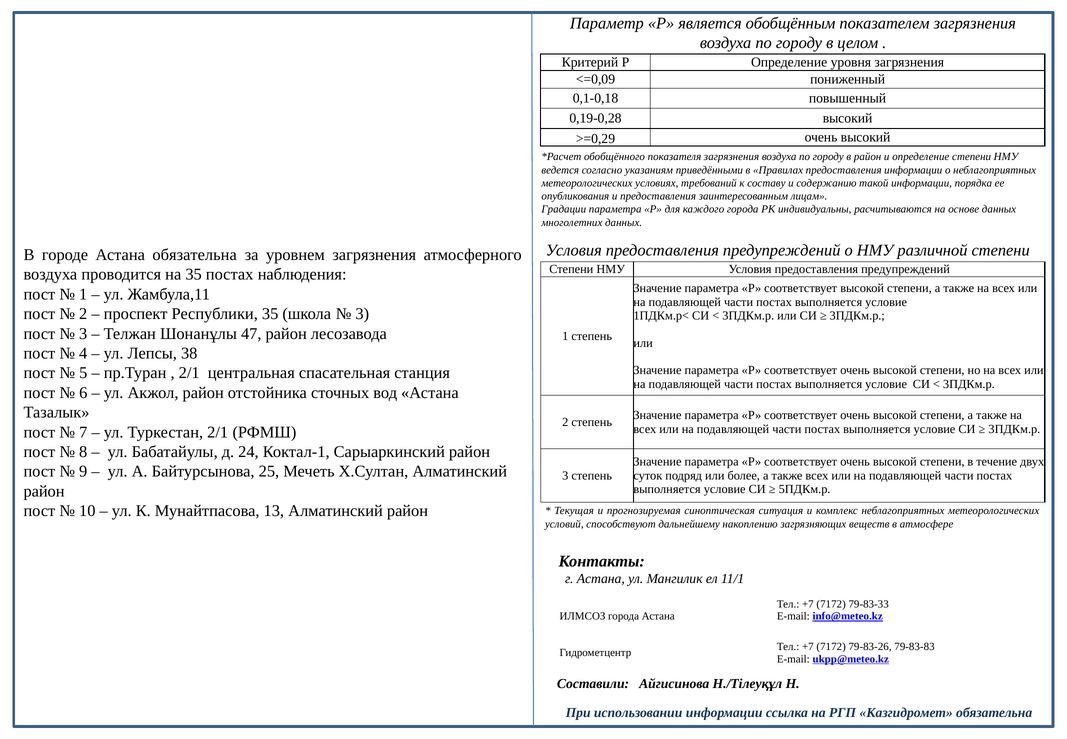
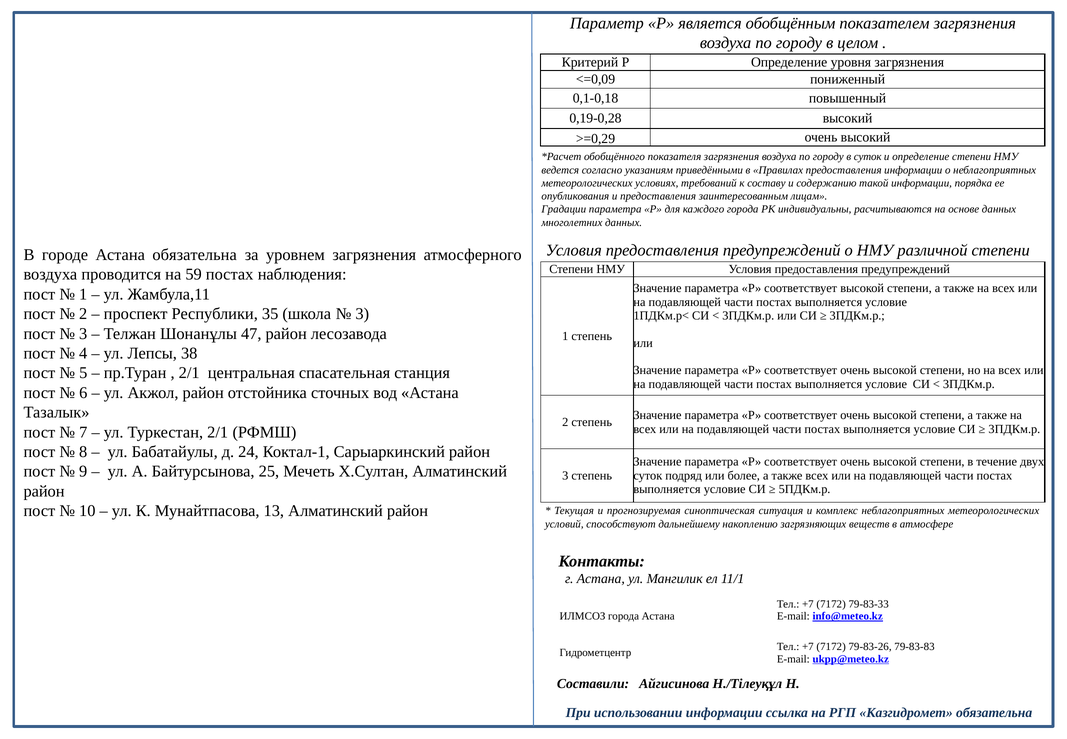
в район: район -> суток (868, 157)
на 35: 35 -> 59 (194, 274)
